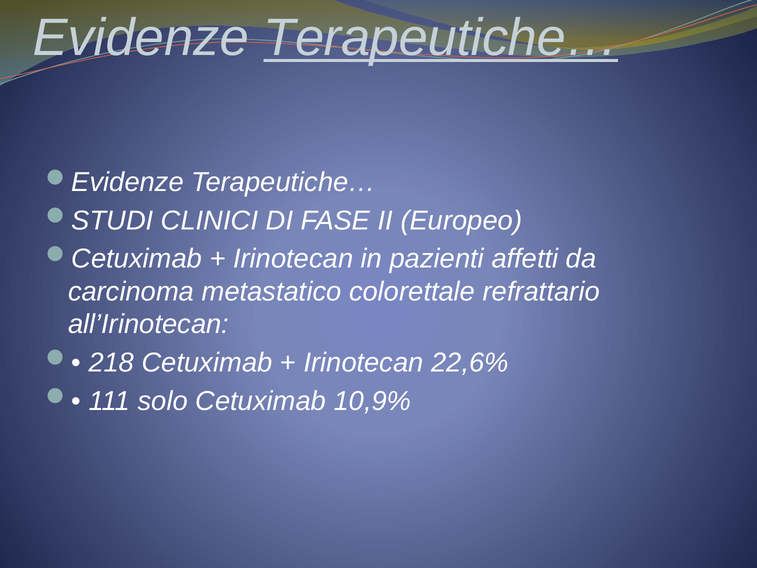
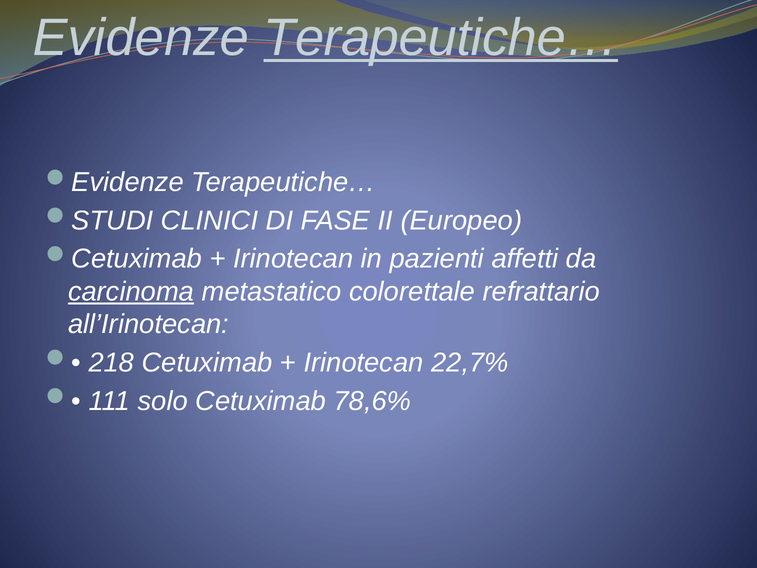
carcinoma underline: none -> present (131, 292)
22,6%: 22,6% -> 22,7% (470, 363)
10,9%: 10,9% -> 78,6% (372, 401)
